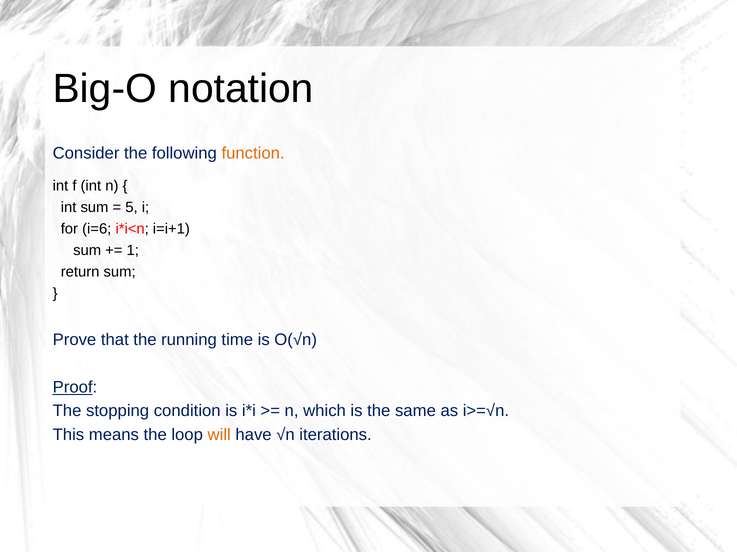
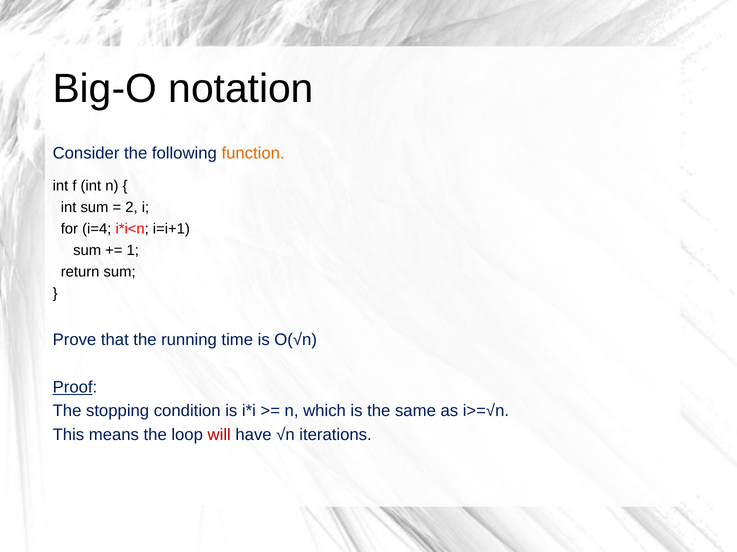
5: 5 -> 2 (132, 207)
i=6: i=6 -> i=4 (97, 229)
will colour: orange -> red (219, 435)
